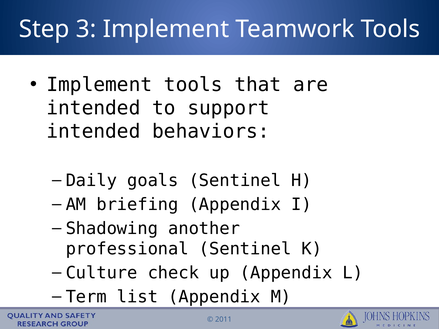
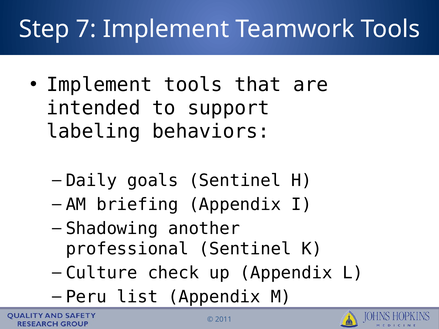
3: 3 -> 7 (86, 29)
intended: intended -> labeling (93, 132)
Term: Term -> Peru (86, 297)
